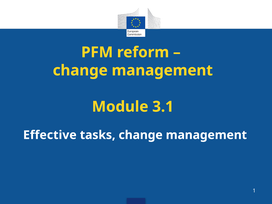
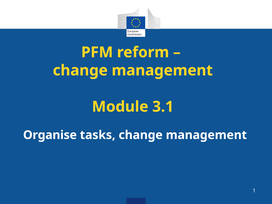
Effective: Effective -> Organise (50, 135)
